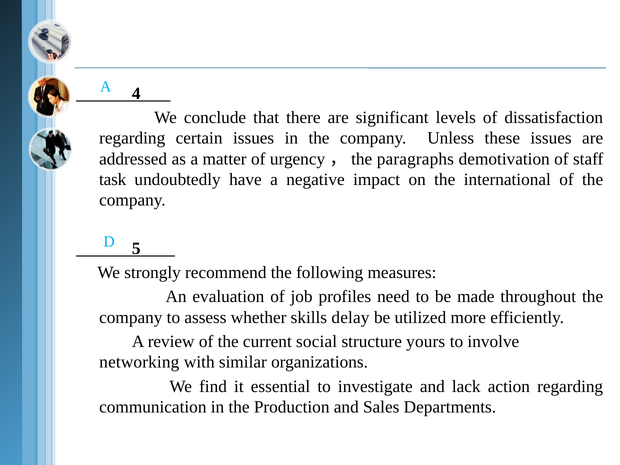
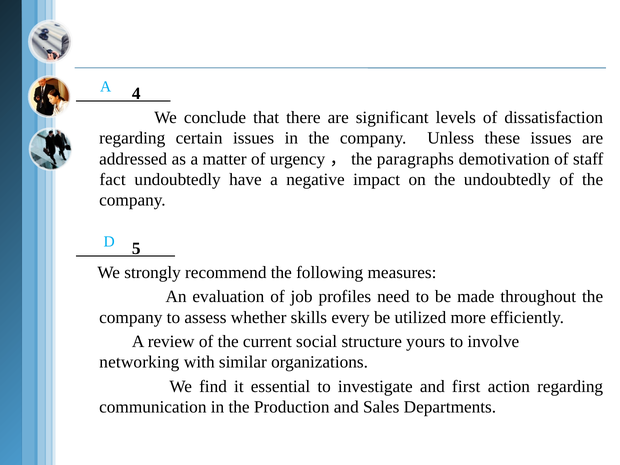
task: task -> fact (113, 180)
the international: international -> undoubtedly (507, 180)
delay: delay -> every (351, 317)
lack: lack -> first (466, 386)
